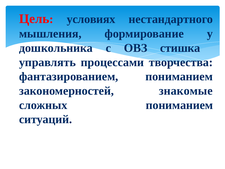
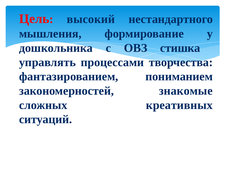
условиях: условиях -> высокий (91, 19)
сложных пониманием: пониманием -> креативных (179, 105)
